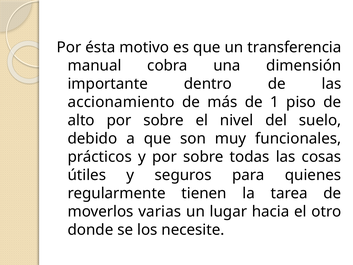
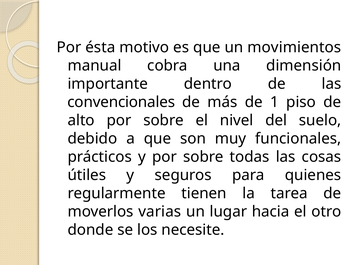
transferencia: transferencia -> movimientos (294, 47)
accionamiento: accionamiento -> convencionales (121, 102)
